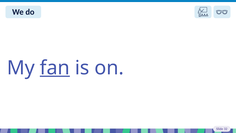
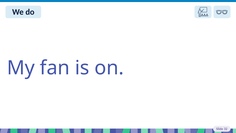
fan underline: present -> none (55, 68)
